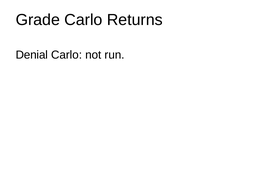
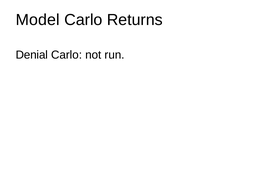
Grade: Grade -> Model (38, 20)
